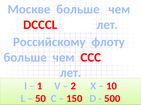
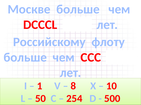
2: 2 -> 8 (73, 86)
150: 150 -> 254 (74, 99)
